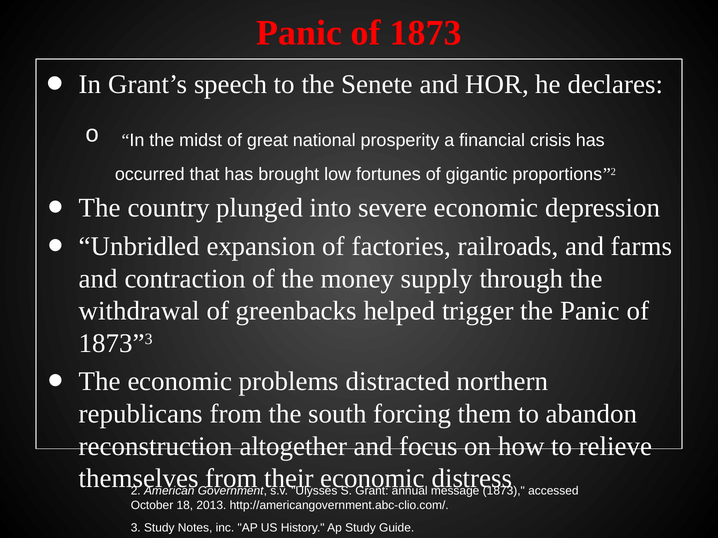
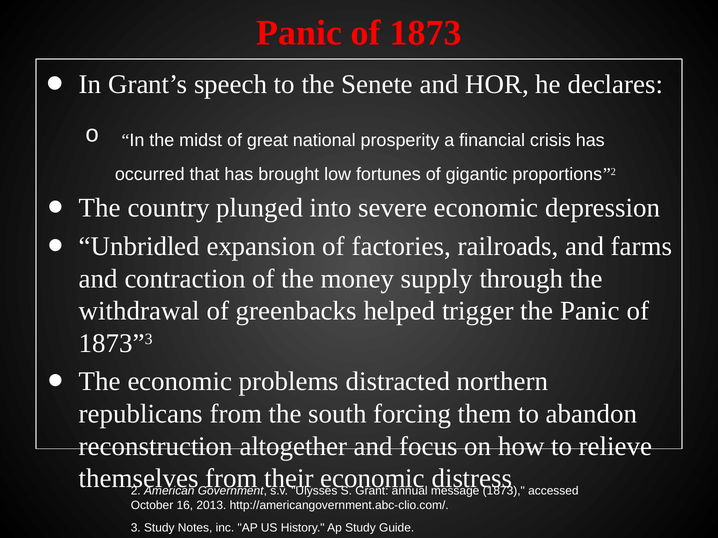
18: 18 -> 16 (185, 506)
